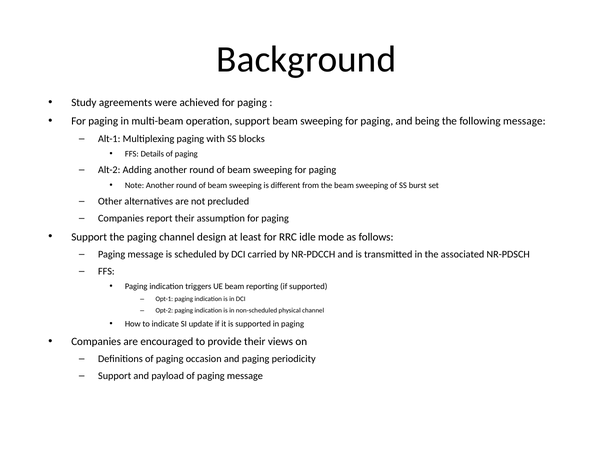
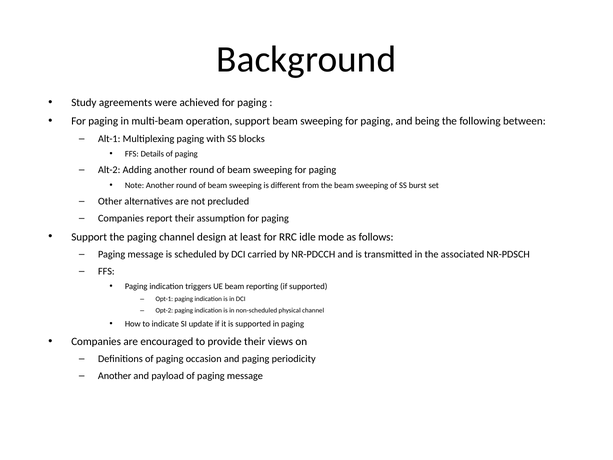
following message: message -> between (524, 121)
Support: Support -> Another (115, 376)
